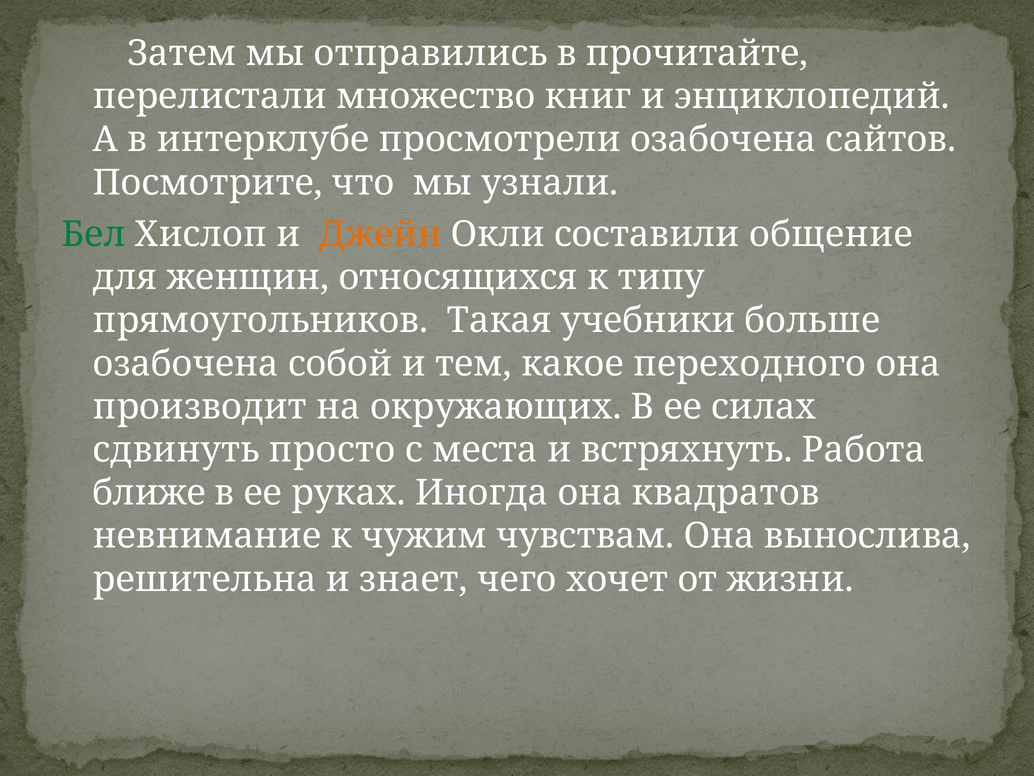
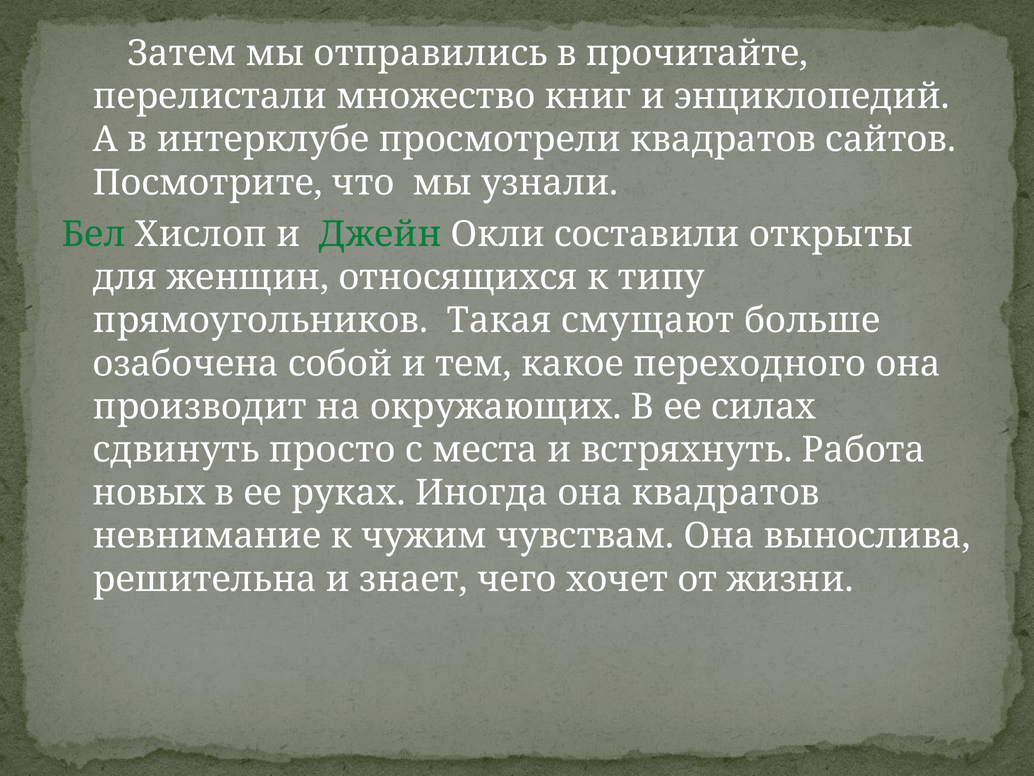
просмотрели озабочена: озабочена -> квадратов (723, 140)
Джейн colour: orange -> green (380, 234)
общение: общение -> открыты (831, 234)
учебники: учебники -> смущают (648, 320)
ближе: ближе -> новых (149, 493)
